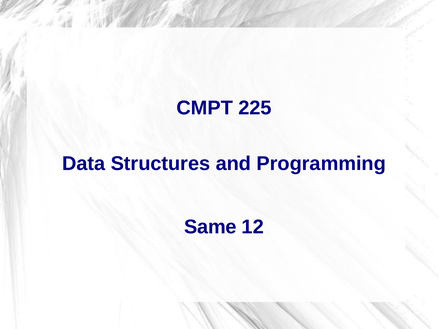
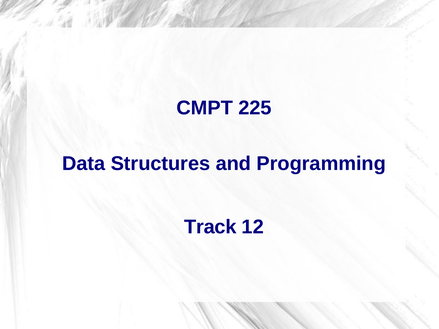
Same: Same -> Track (210, 227)
